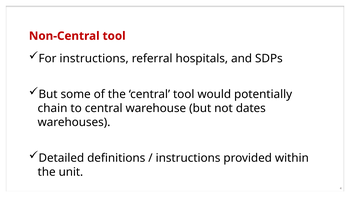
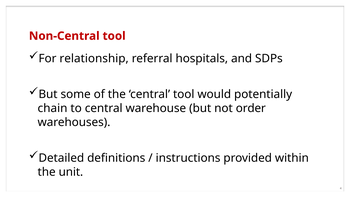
For instructions: instructions -> relationship (94, 58)
dates: dates -> order (251, 108)
